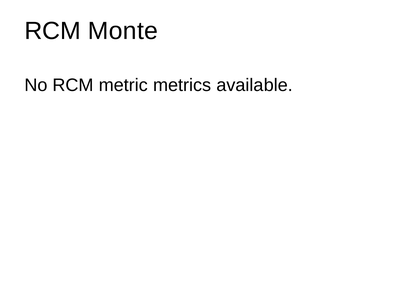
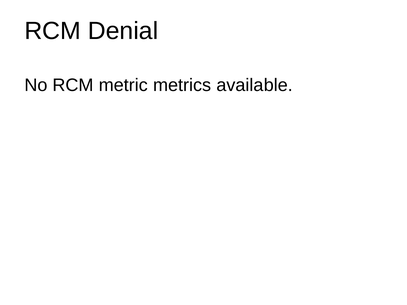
Monte: Monte -> Denial (123, 31)
